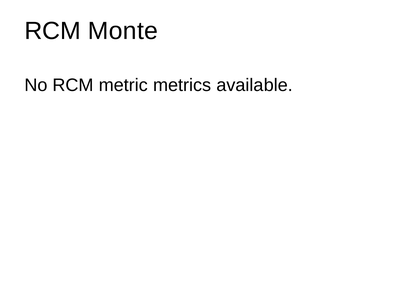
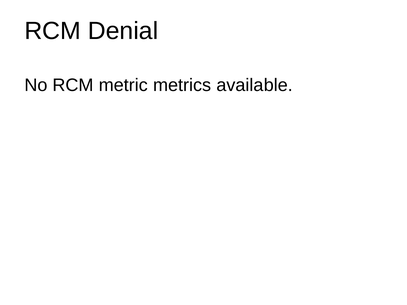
Monte: Monte -> Denial (123, 31)
